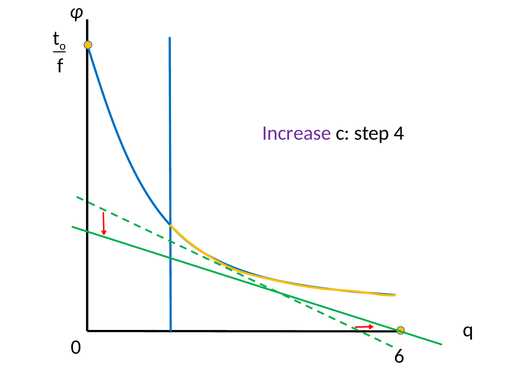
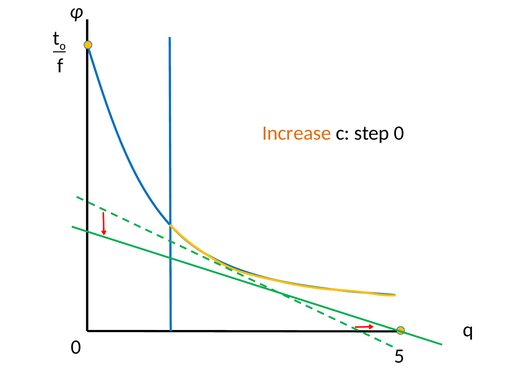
Increase colour: purple -> orange (297, 133)
step 4: 4 -> 0 (399, 133)
6: 6 -> 5 (399, 356)
